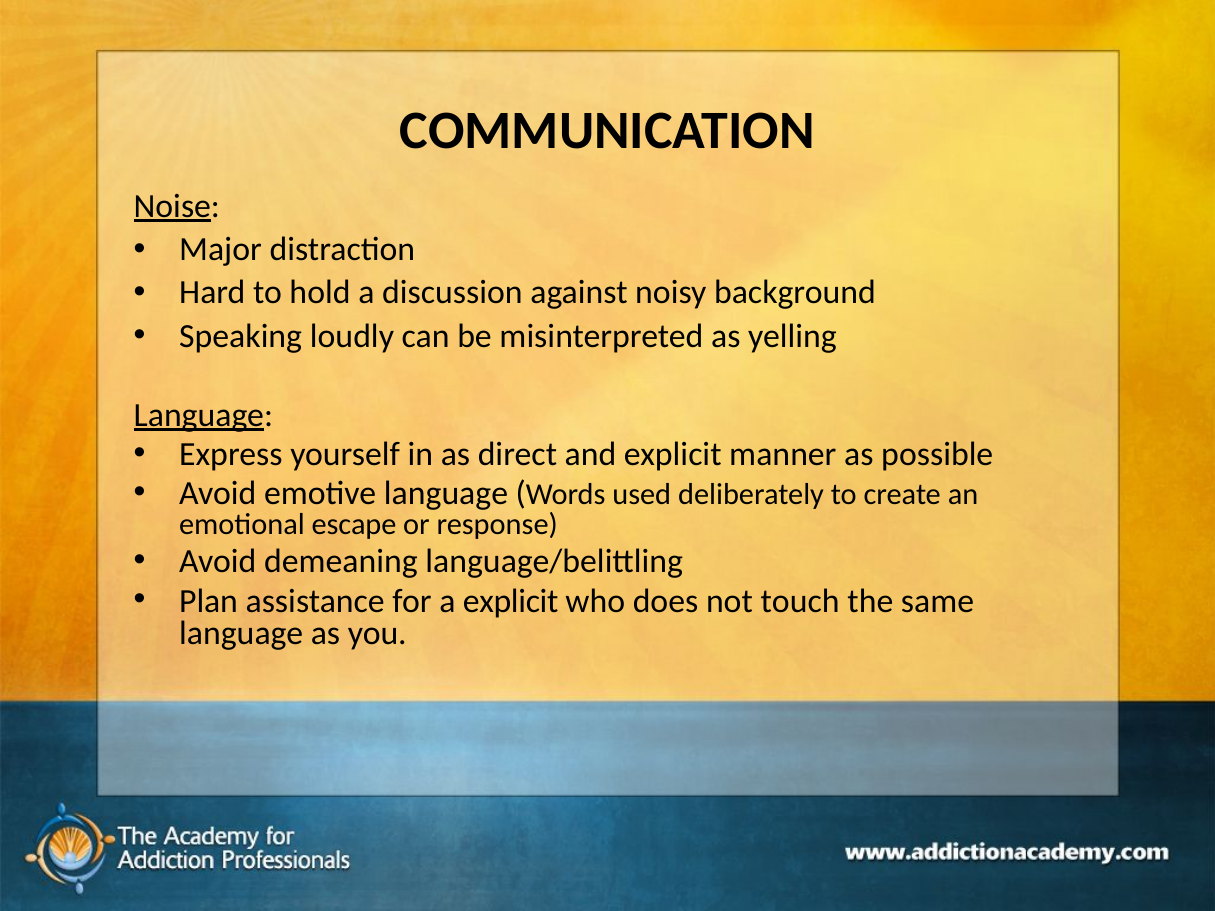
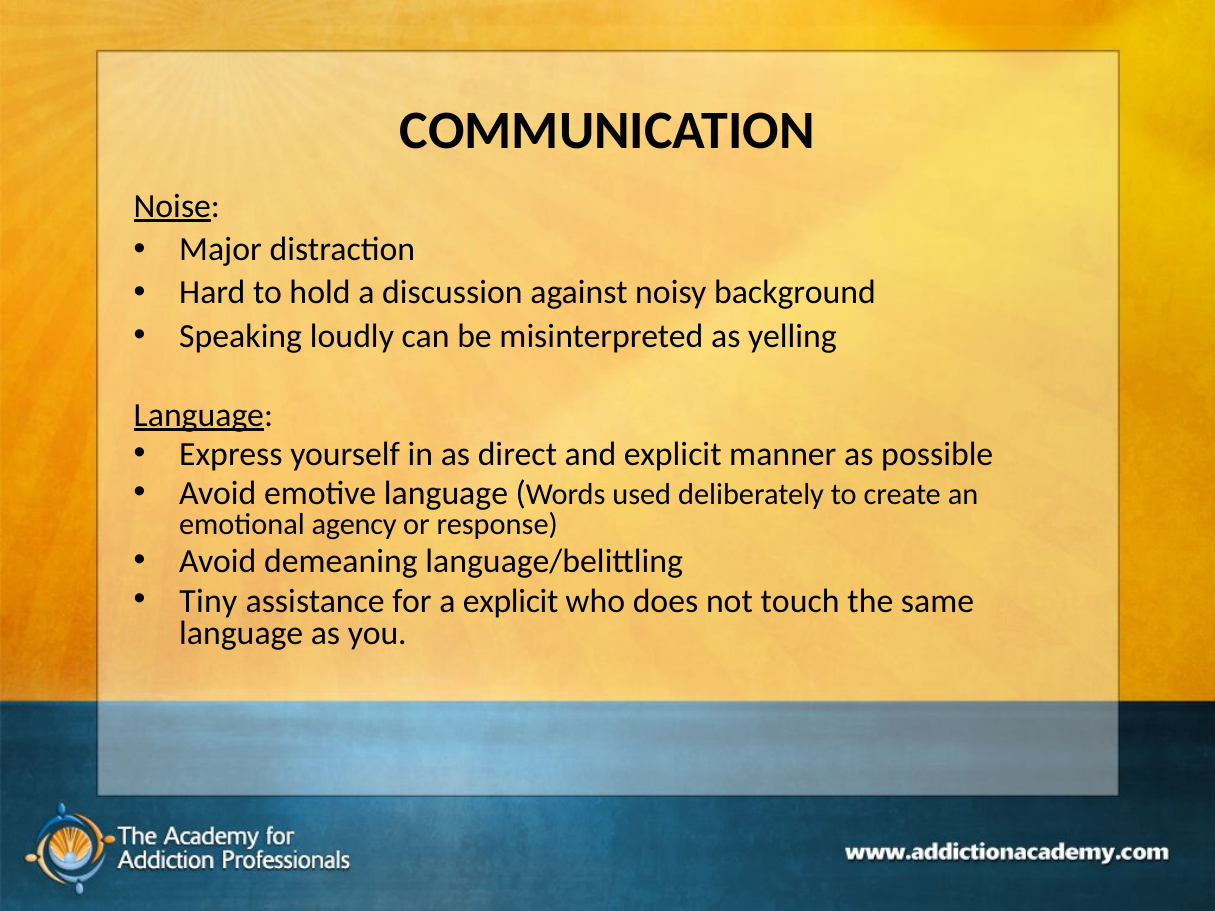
escape: escape -> agency (354, 525)
Plan: Plan -> Tiny (208, 601)
